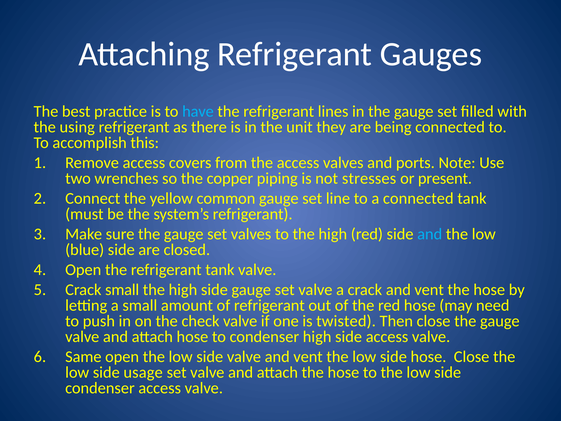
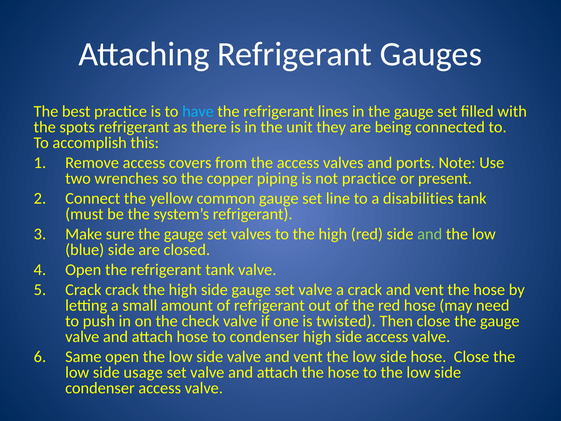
using: using -> spots (77, 127)
not stresses: stresses -> practice (369, 178)
a connected: connected -> disabilities (418, 198)
and colour: light blue -> light green (430, 234)
Crack small: small -> crack (122, 290)
